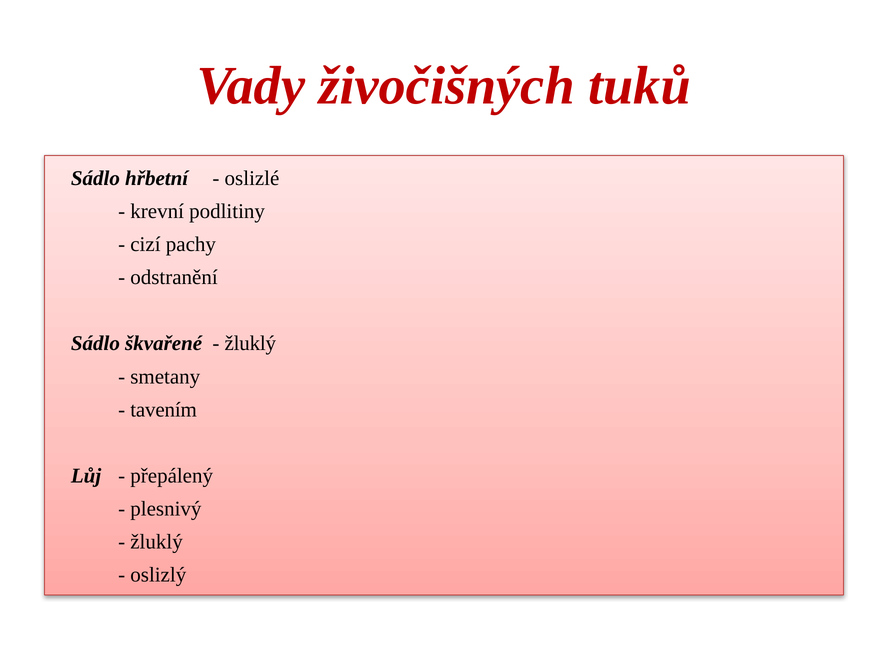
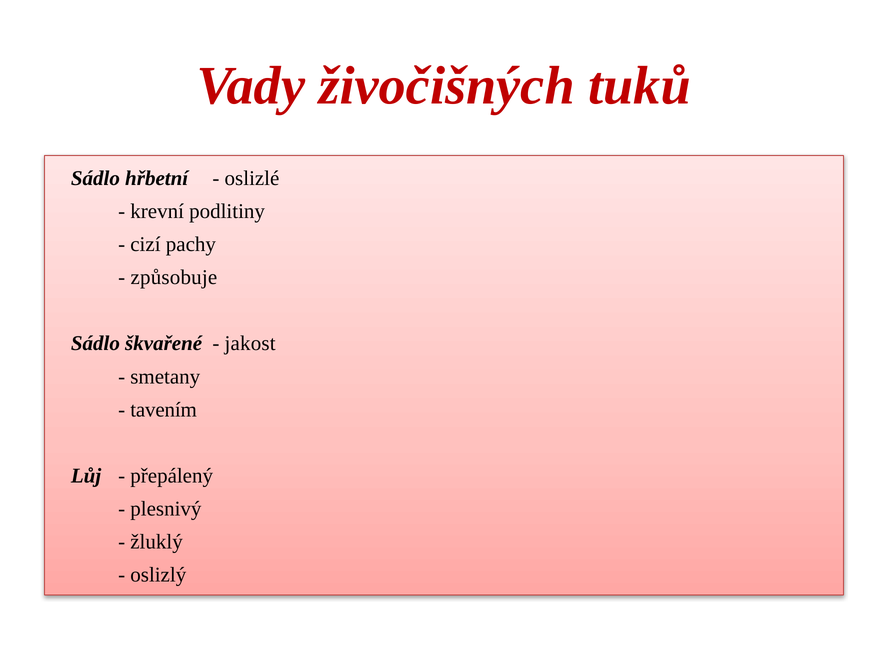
odstranění: odstranění -> způsobuje (174, 277)
žluklý: žluklý -> jakost (250, 344)
